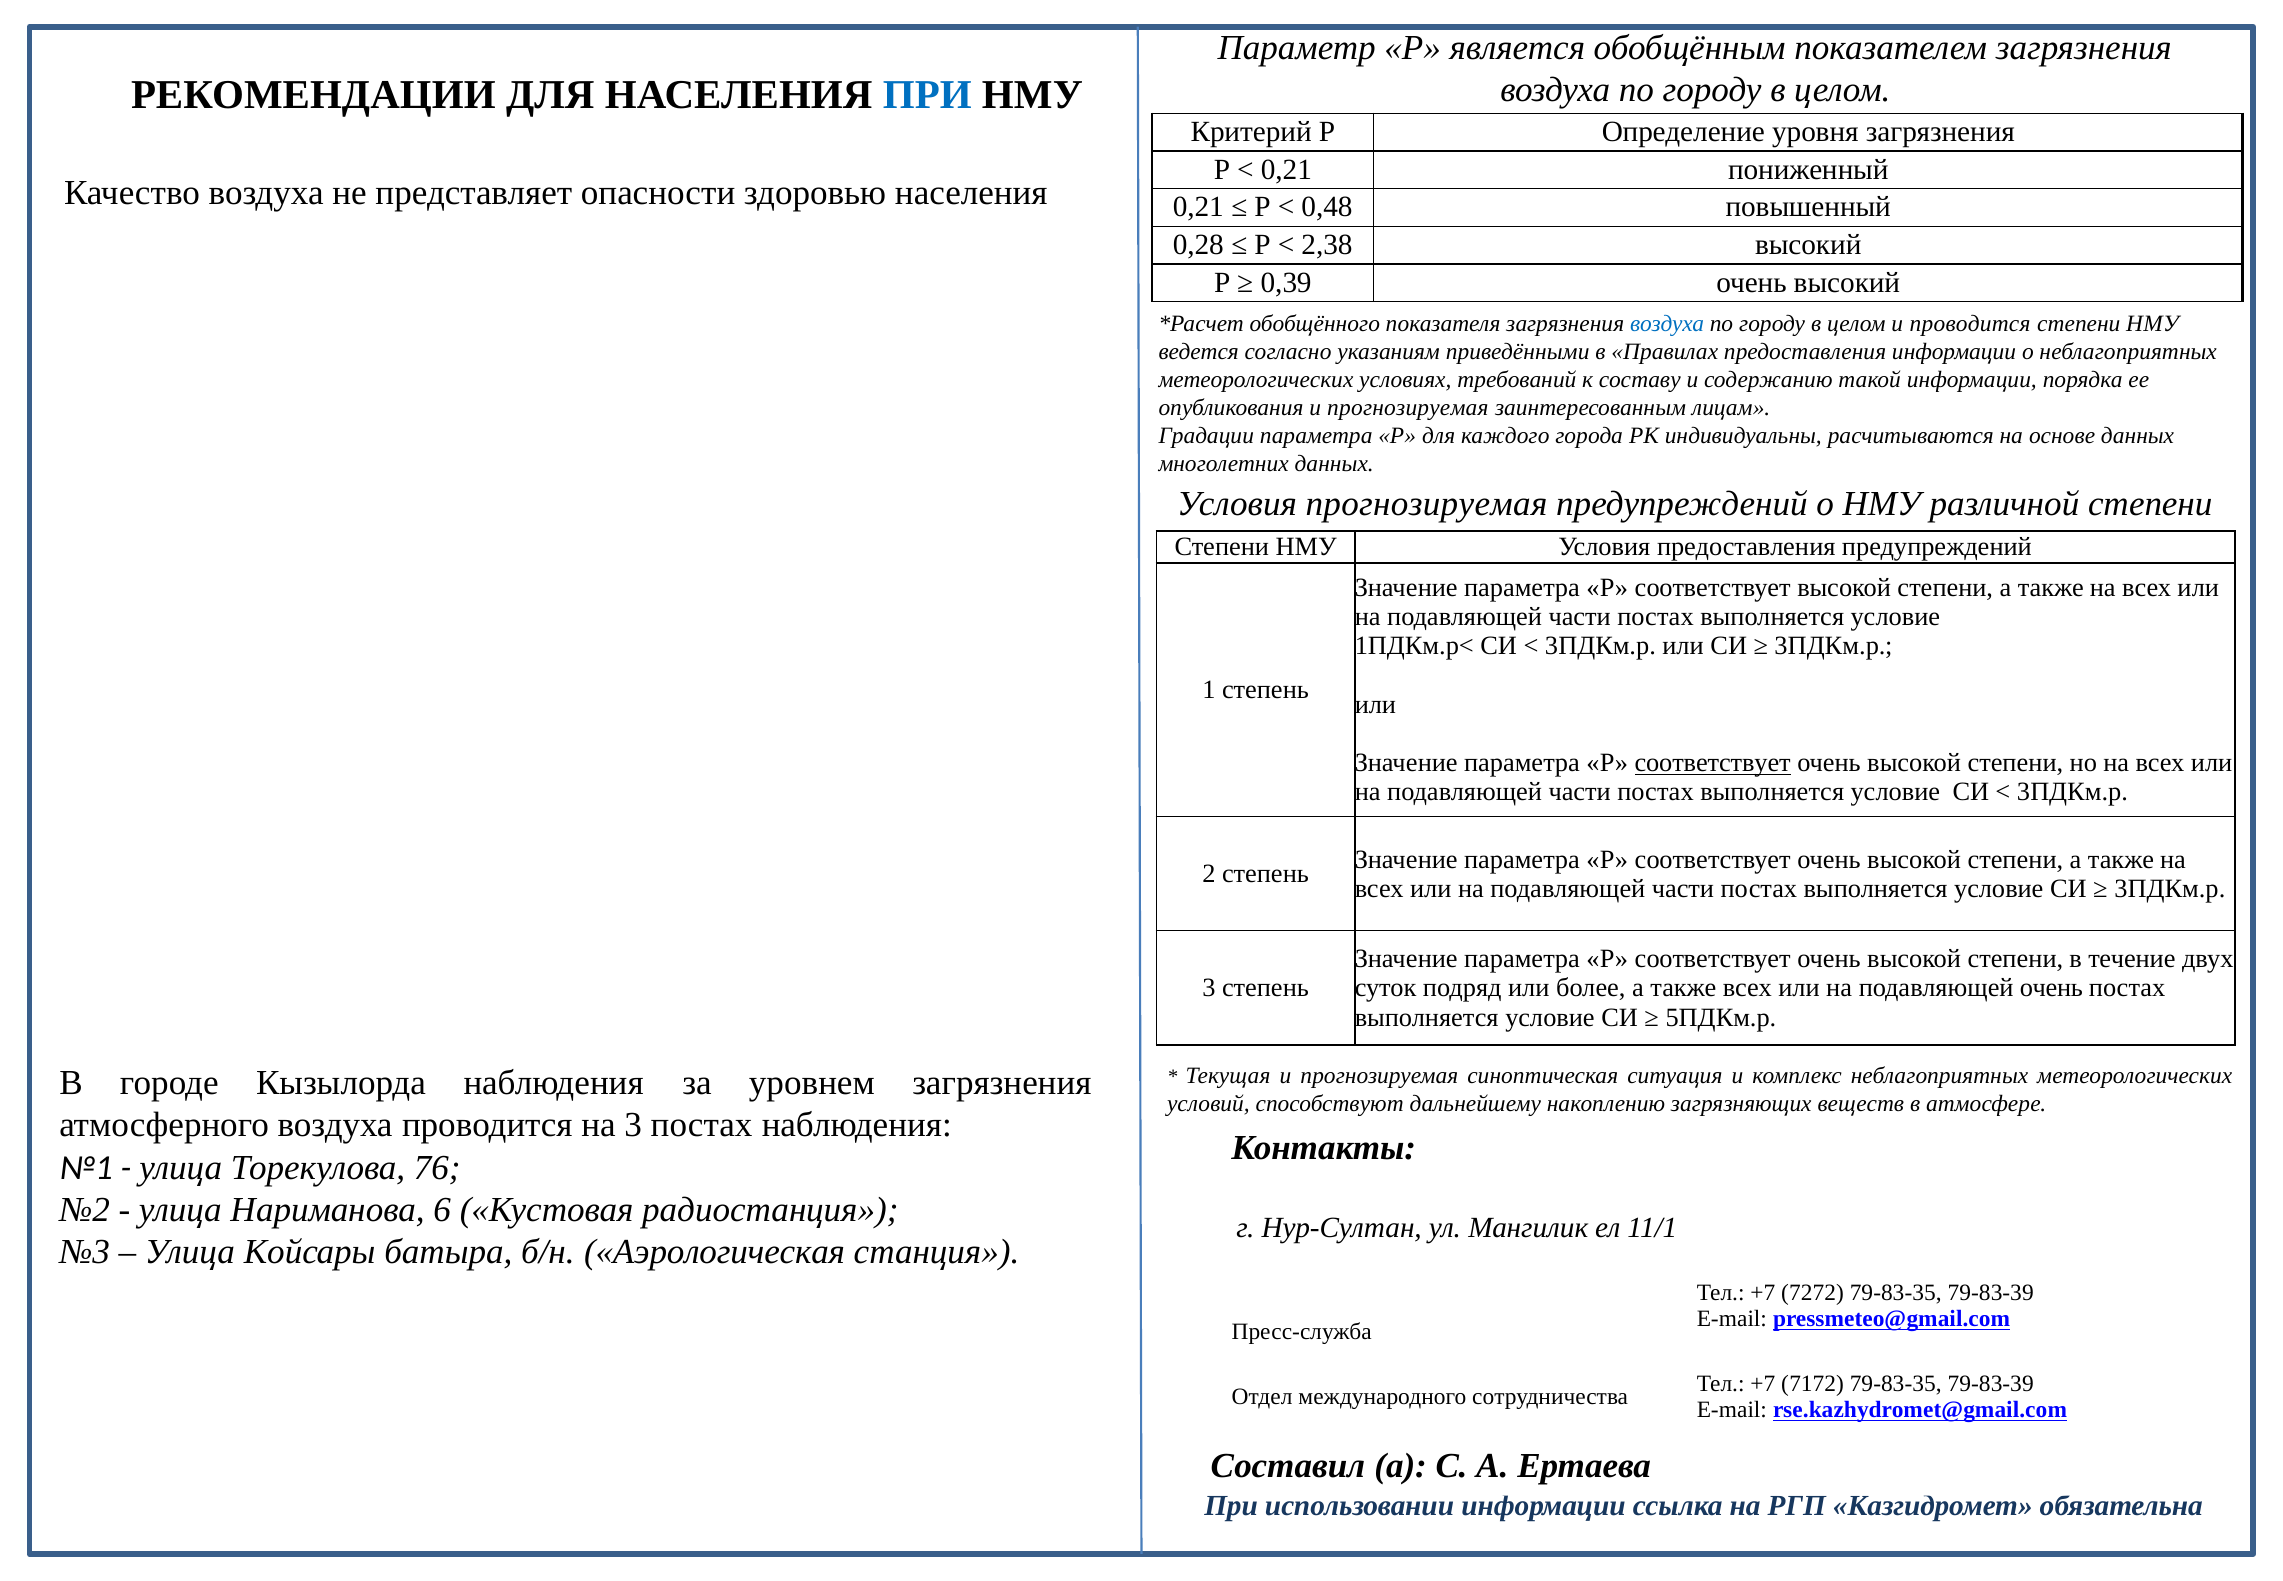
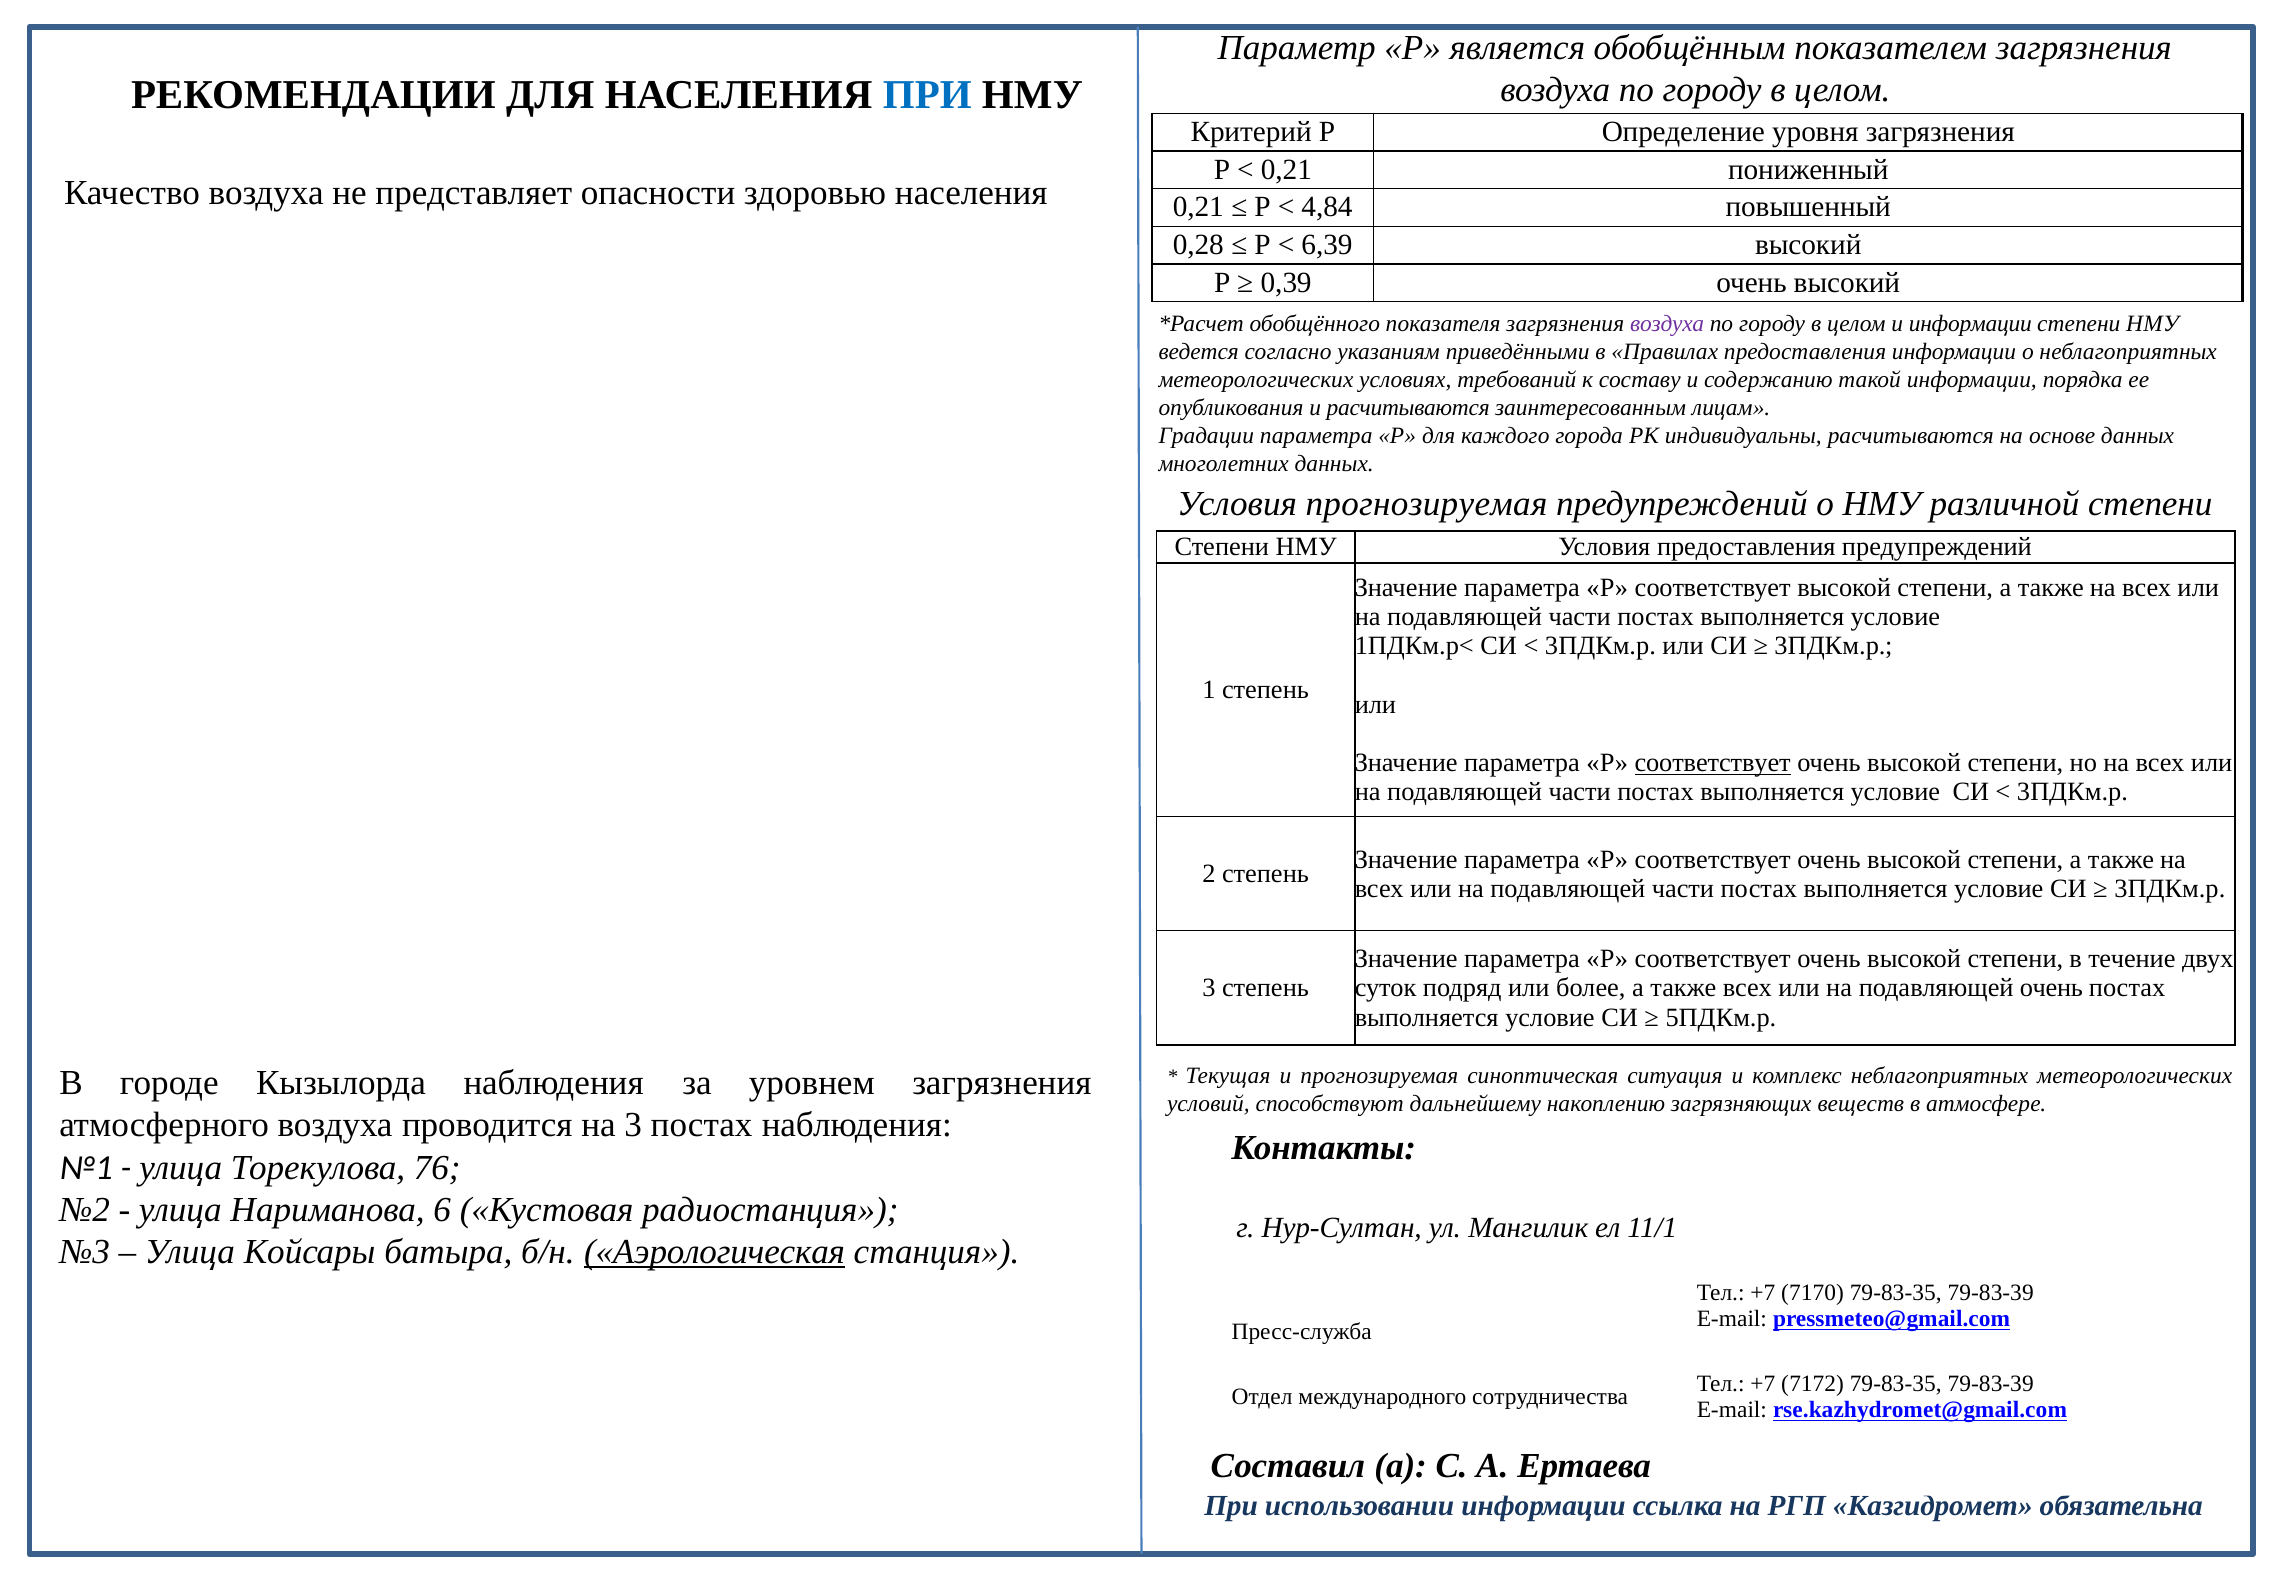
0,48: 0,48 -> 4,84 (1327, 207)
2,38: 2,38 -> 6,39 (1327, 245)
воздуха colour: blue -> purple (1667, 324)
и проводится: проводится -> информации (1970, 324)
опубликования и прогнозируемая: прогнозируемая -> расчитываются (1408, 408)
Аэрологическая underline: none -> present (715, 1251)
7272: 7272 -> 7170 (1813, 1292)
